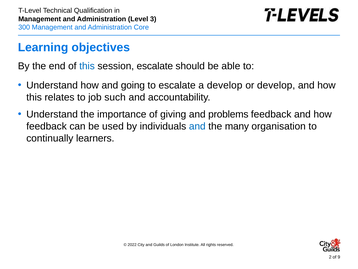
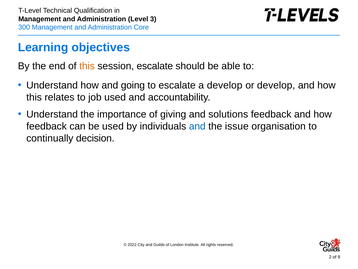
this colour: blue -> orange (87, 66)
job such: such -> used (115, 97)
problems: problems -> solutions (228, 114)
many: many -> issue (237, 126)
learners: learners -> decision (95, 138)
